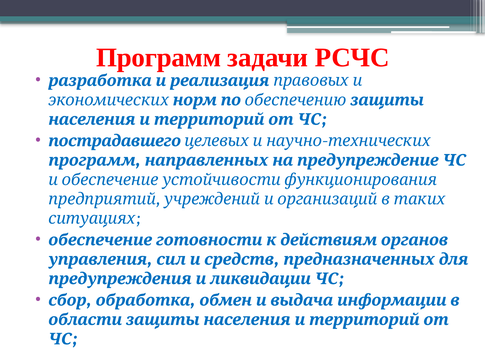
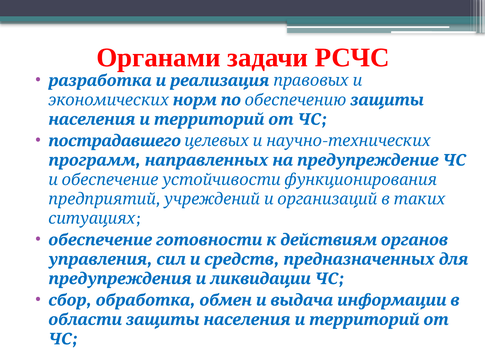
Программ: Программ -> Органами (158, 58)
